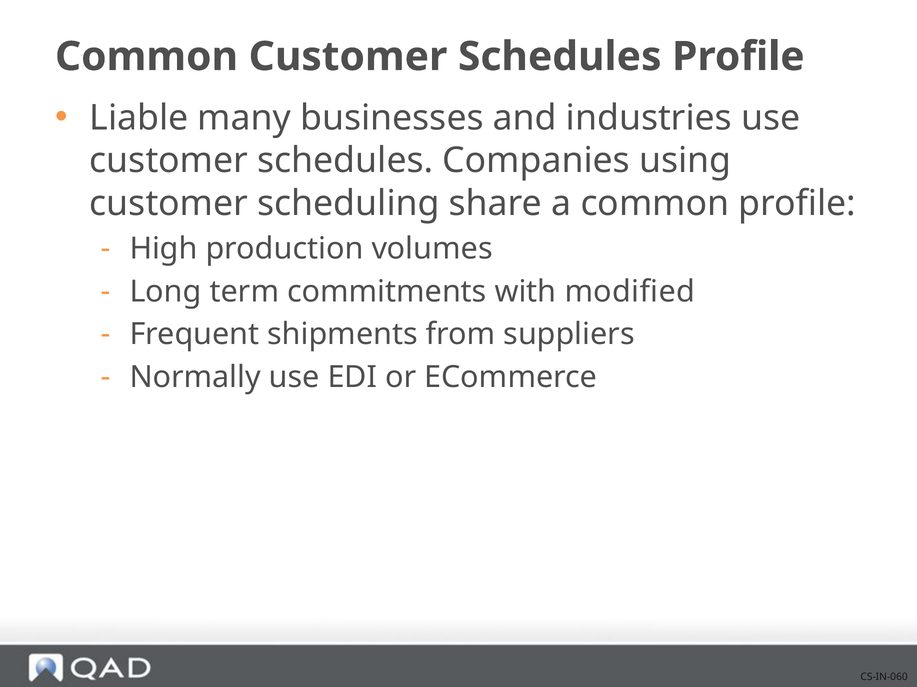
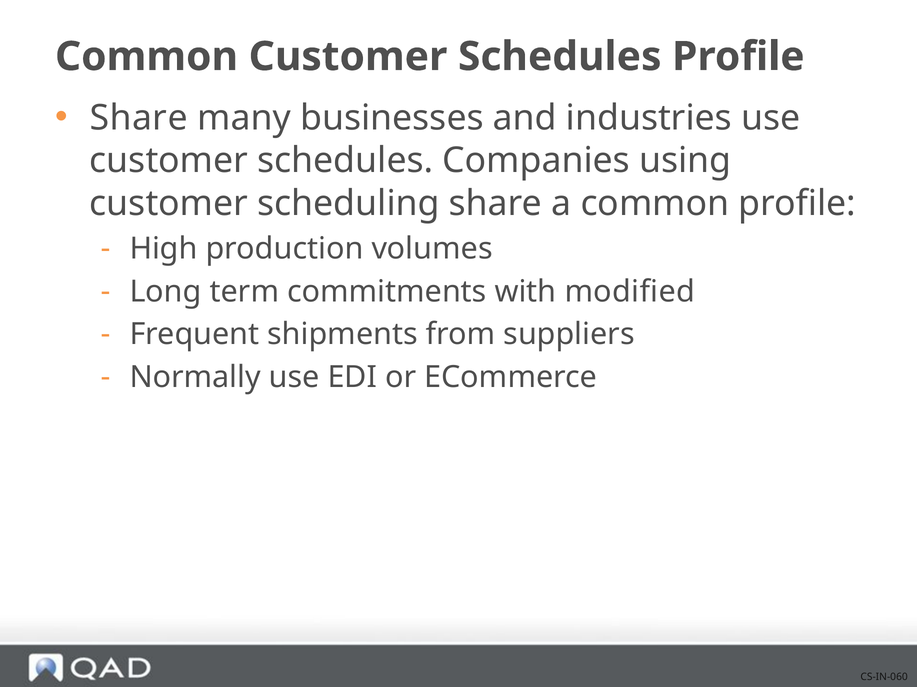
Liable: Liable -> Share (139, 118)
